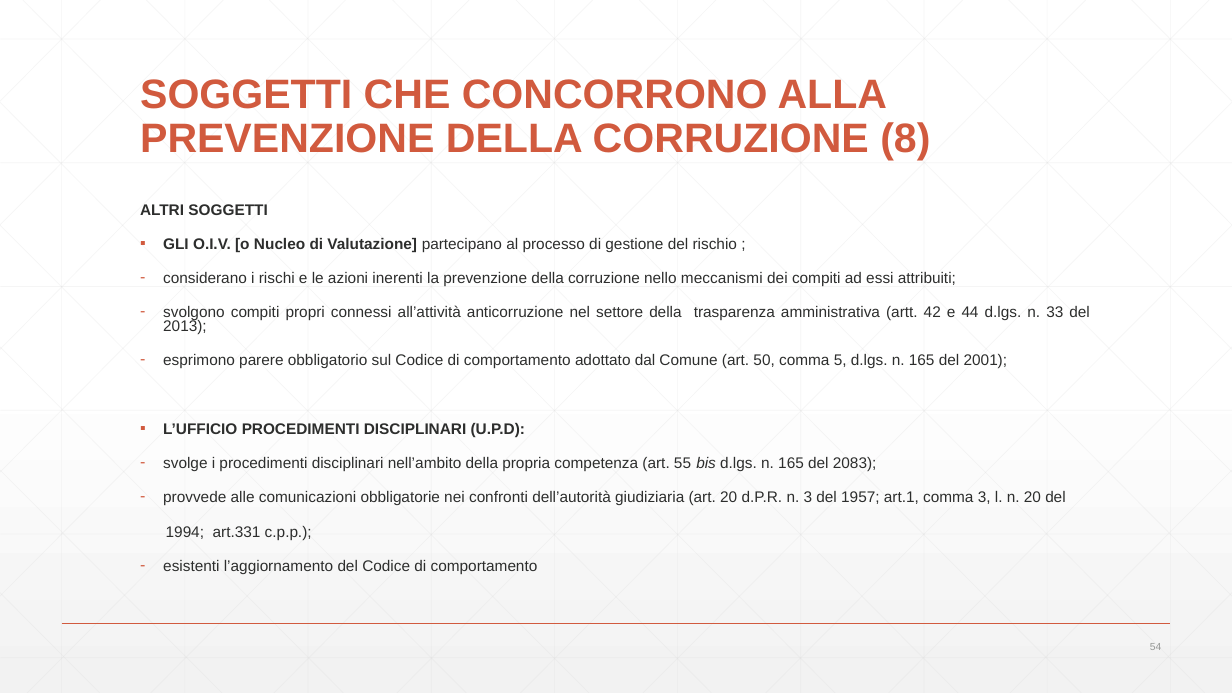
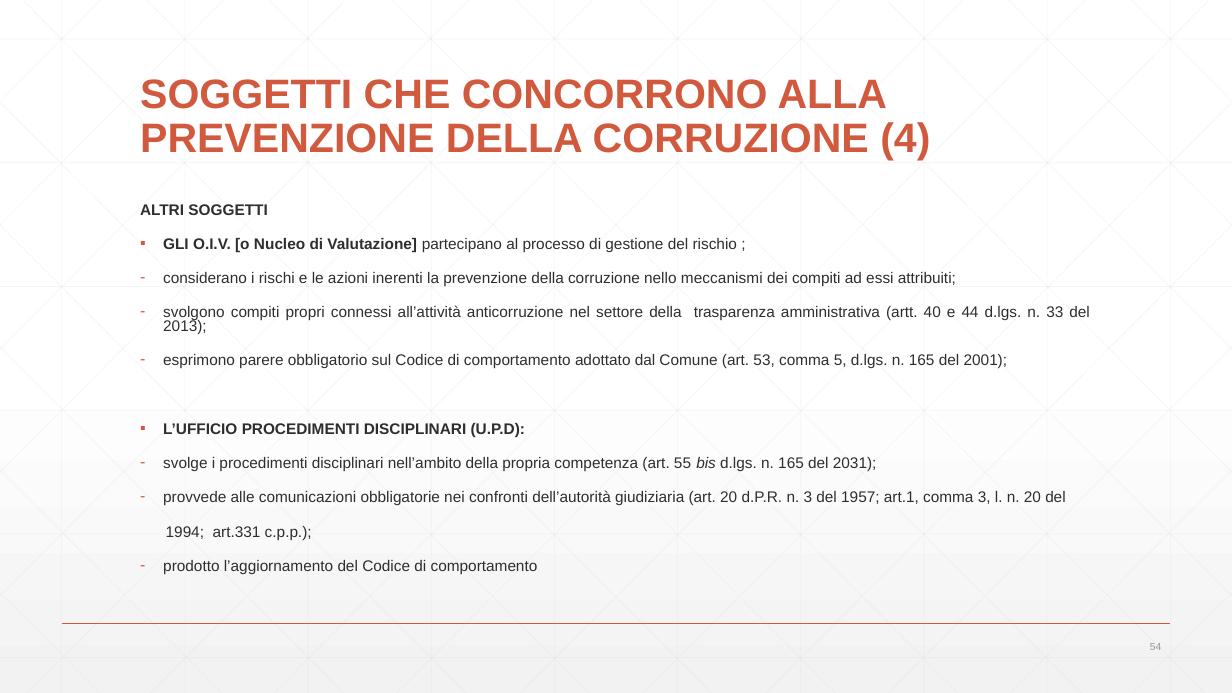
8: 8 -> 4 (905, 139)
42: 42 -> 40 (932, 313)
50: 50 -> 53 (764, 360)
2083: 2083 -> 2031 (855, 464)
esistenti: esistenti -> prodotto (191, 566)
